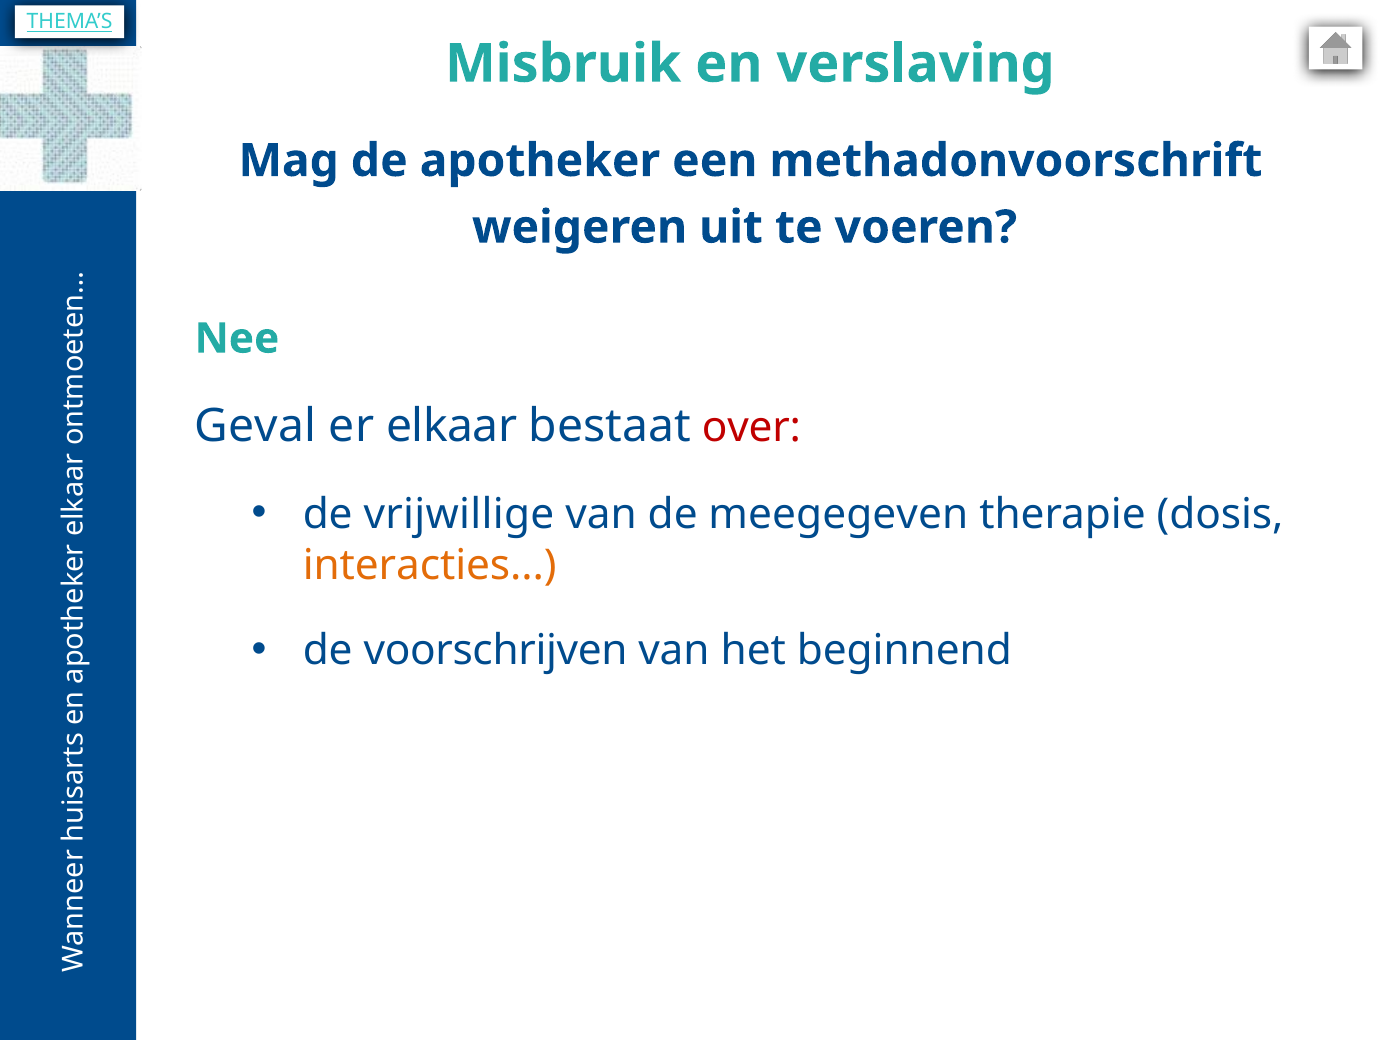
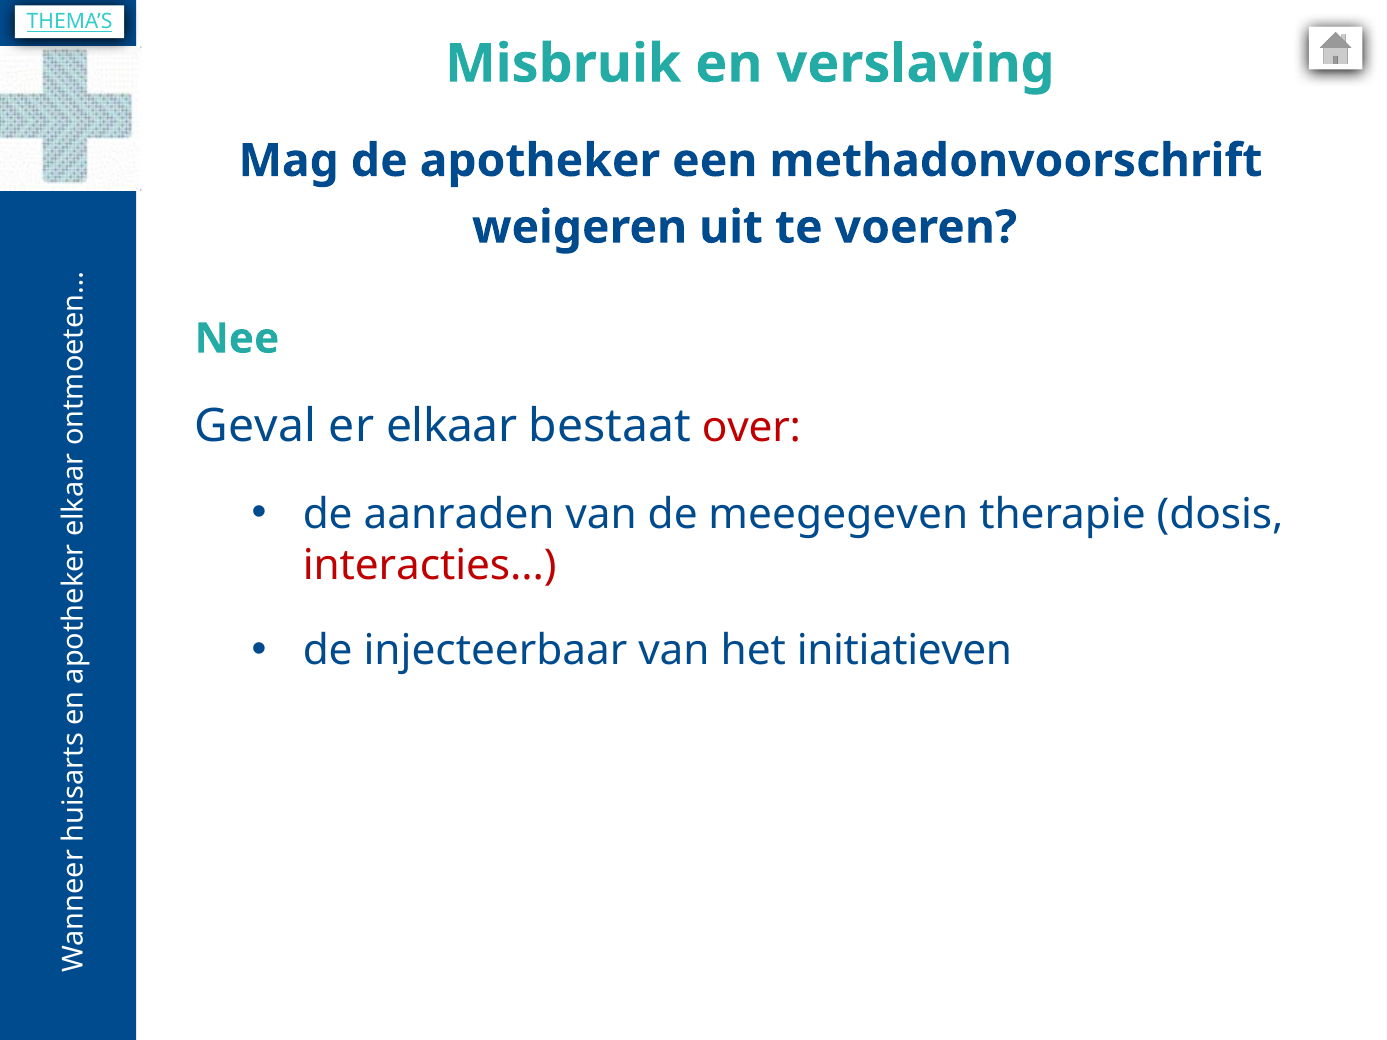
vrijwillige: vrijwillige -> aanraden (459, 514)
interacties colour: orange -> red (430, 565)
voorschrijven: voorschrijven -> injecteerbaar (495, 651)
beginnend: beginnend -> initiatieven (905, 651)
